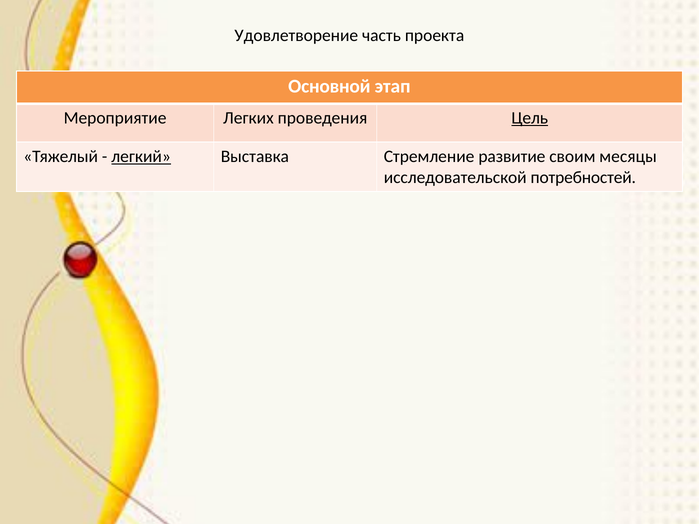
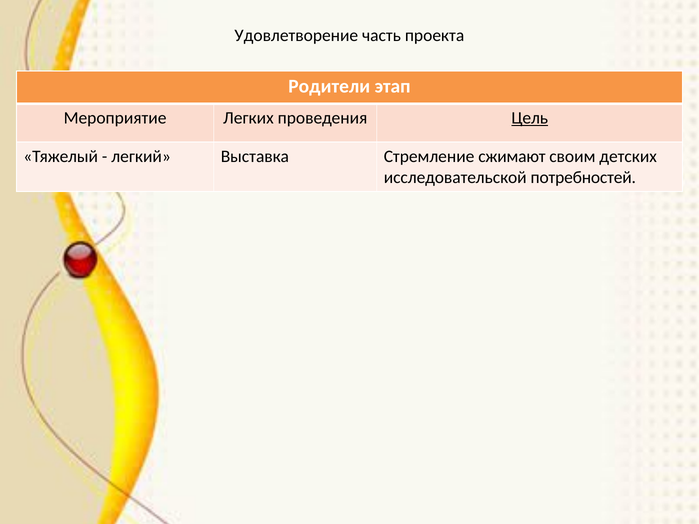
Основной: Основной -> Родители (329, 87)
легкий underline: present -> none (141, 156)
развитие: развитие -> сжимают (512, 156)
месяцы: месяцы -> детских (628, 156)
